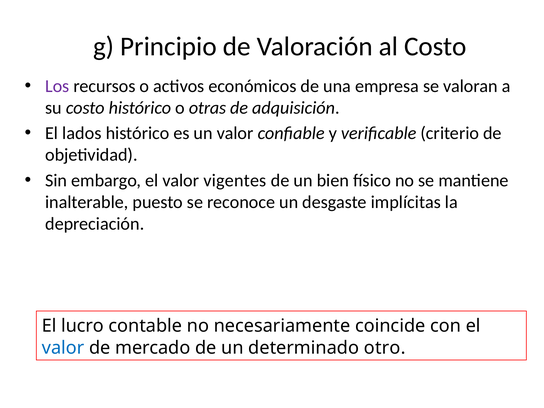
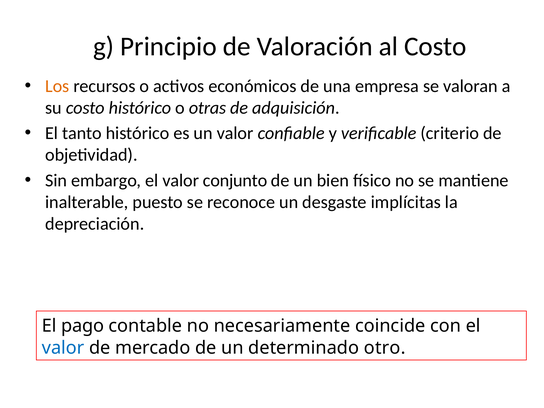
Los colour: purple -> orange (57, 86)
lados: lados -> tanto (82, 133)
vigentes: vigentes -> conjunto (235, 180)
lucro: lucro -> pago (83, 326)
